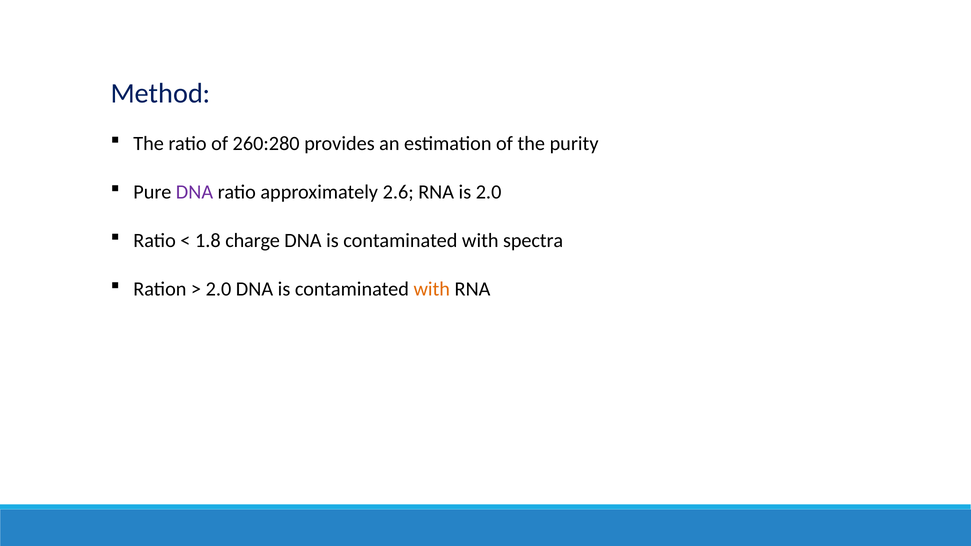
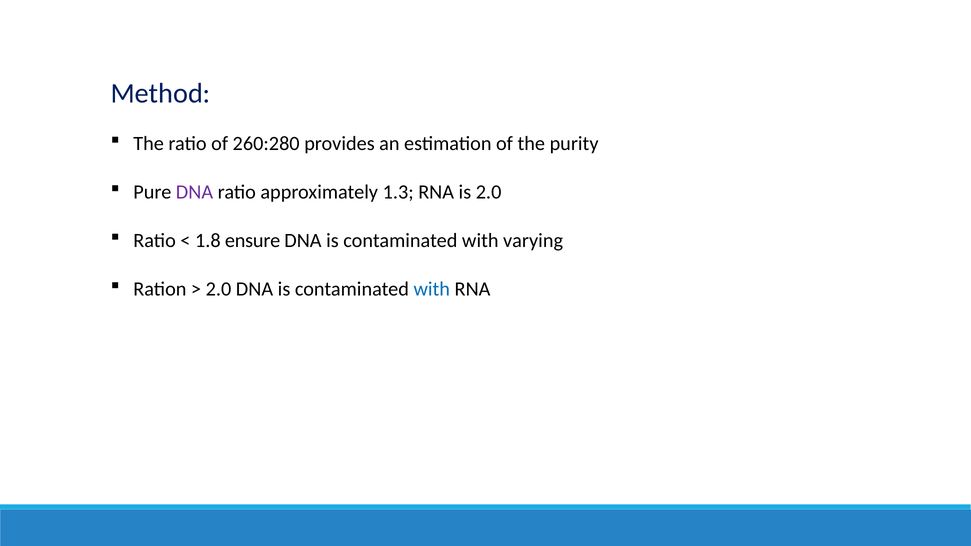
2.6: 2.6 -> 1.3 (398, 192)
charge: charge -> ensure (253, 241)
spectra: spectra -> varying (533, 241)
with colour: orange -> blue (432, 289)
